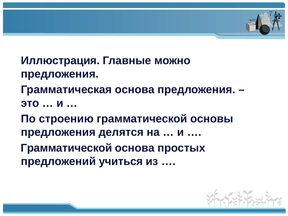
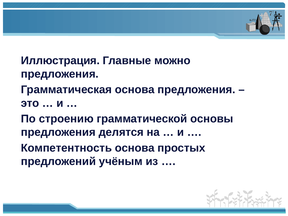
Грамматической: Грамматической -> Компетентность (66, 148)
учиться: учиться -> учёным (121, 161)
